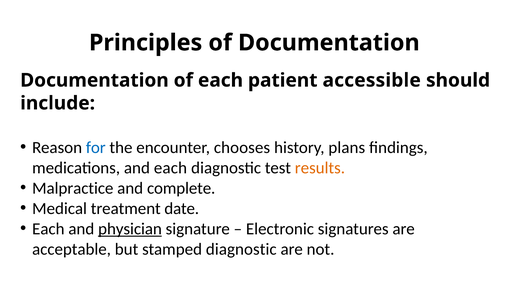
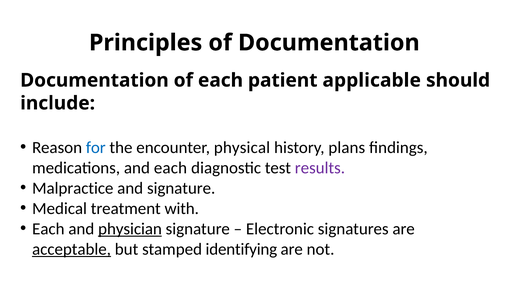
accessible: accessible -> applicable (372, 80)
chooses: chooses -> physical (242, 148)
results colour: orange -> purple (320, 168)
and complete: complete -> signature (181, 188)
date: date -> with (182, 209)
acceptable underline: none -> present (72, 250)
stamped diagnostic: diagnostic -> identifying (241, 250)
